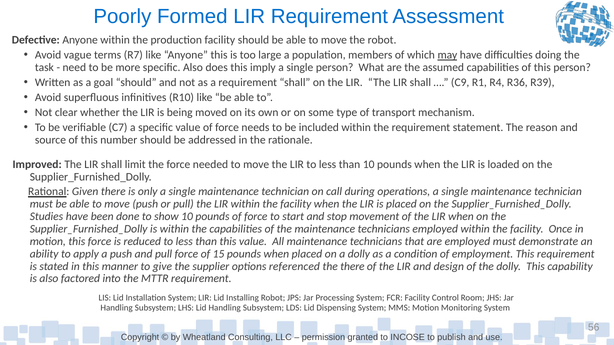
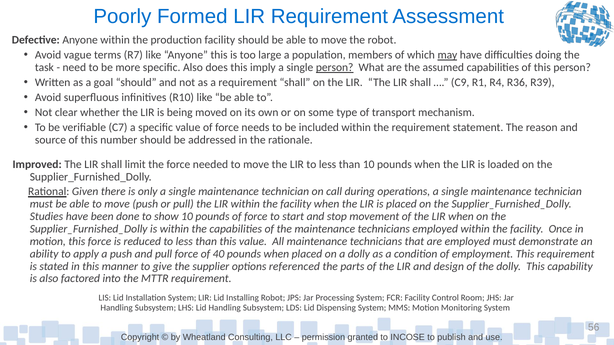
person underline: none -> present (335, 68)
15: 15 -> 40 (219, 254)
the there: there -> parts (352, 266)
